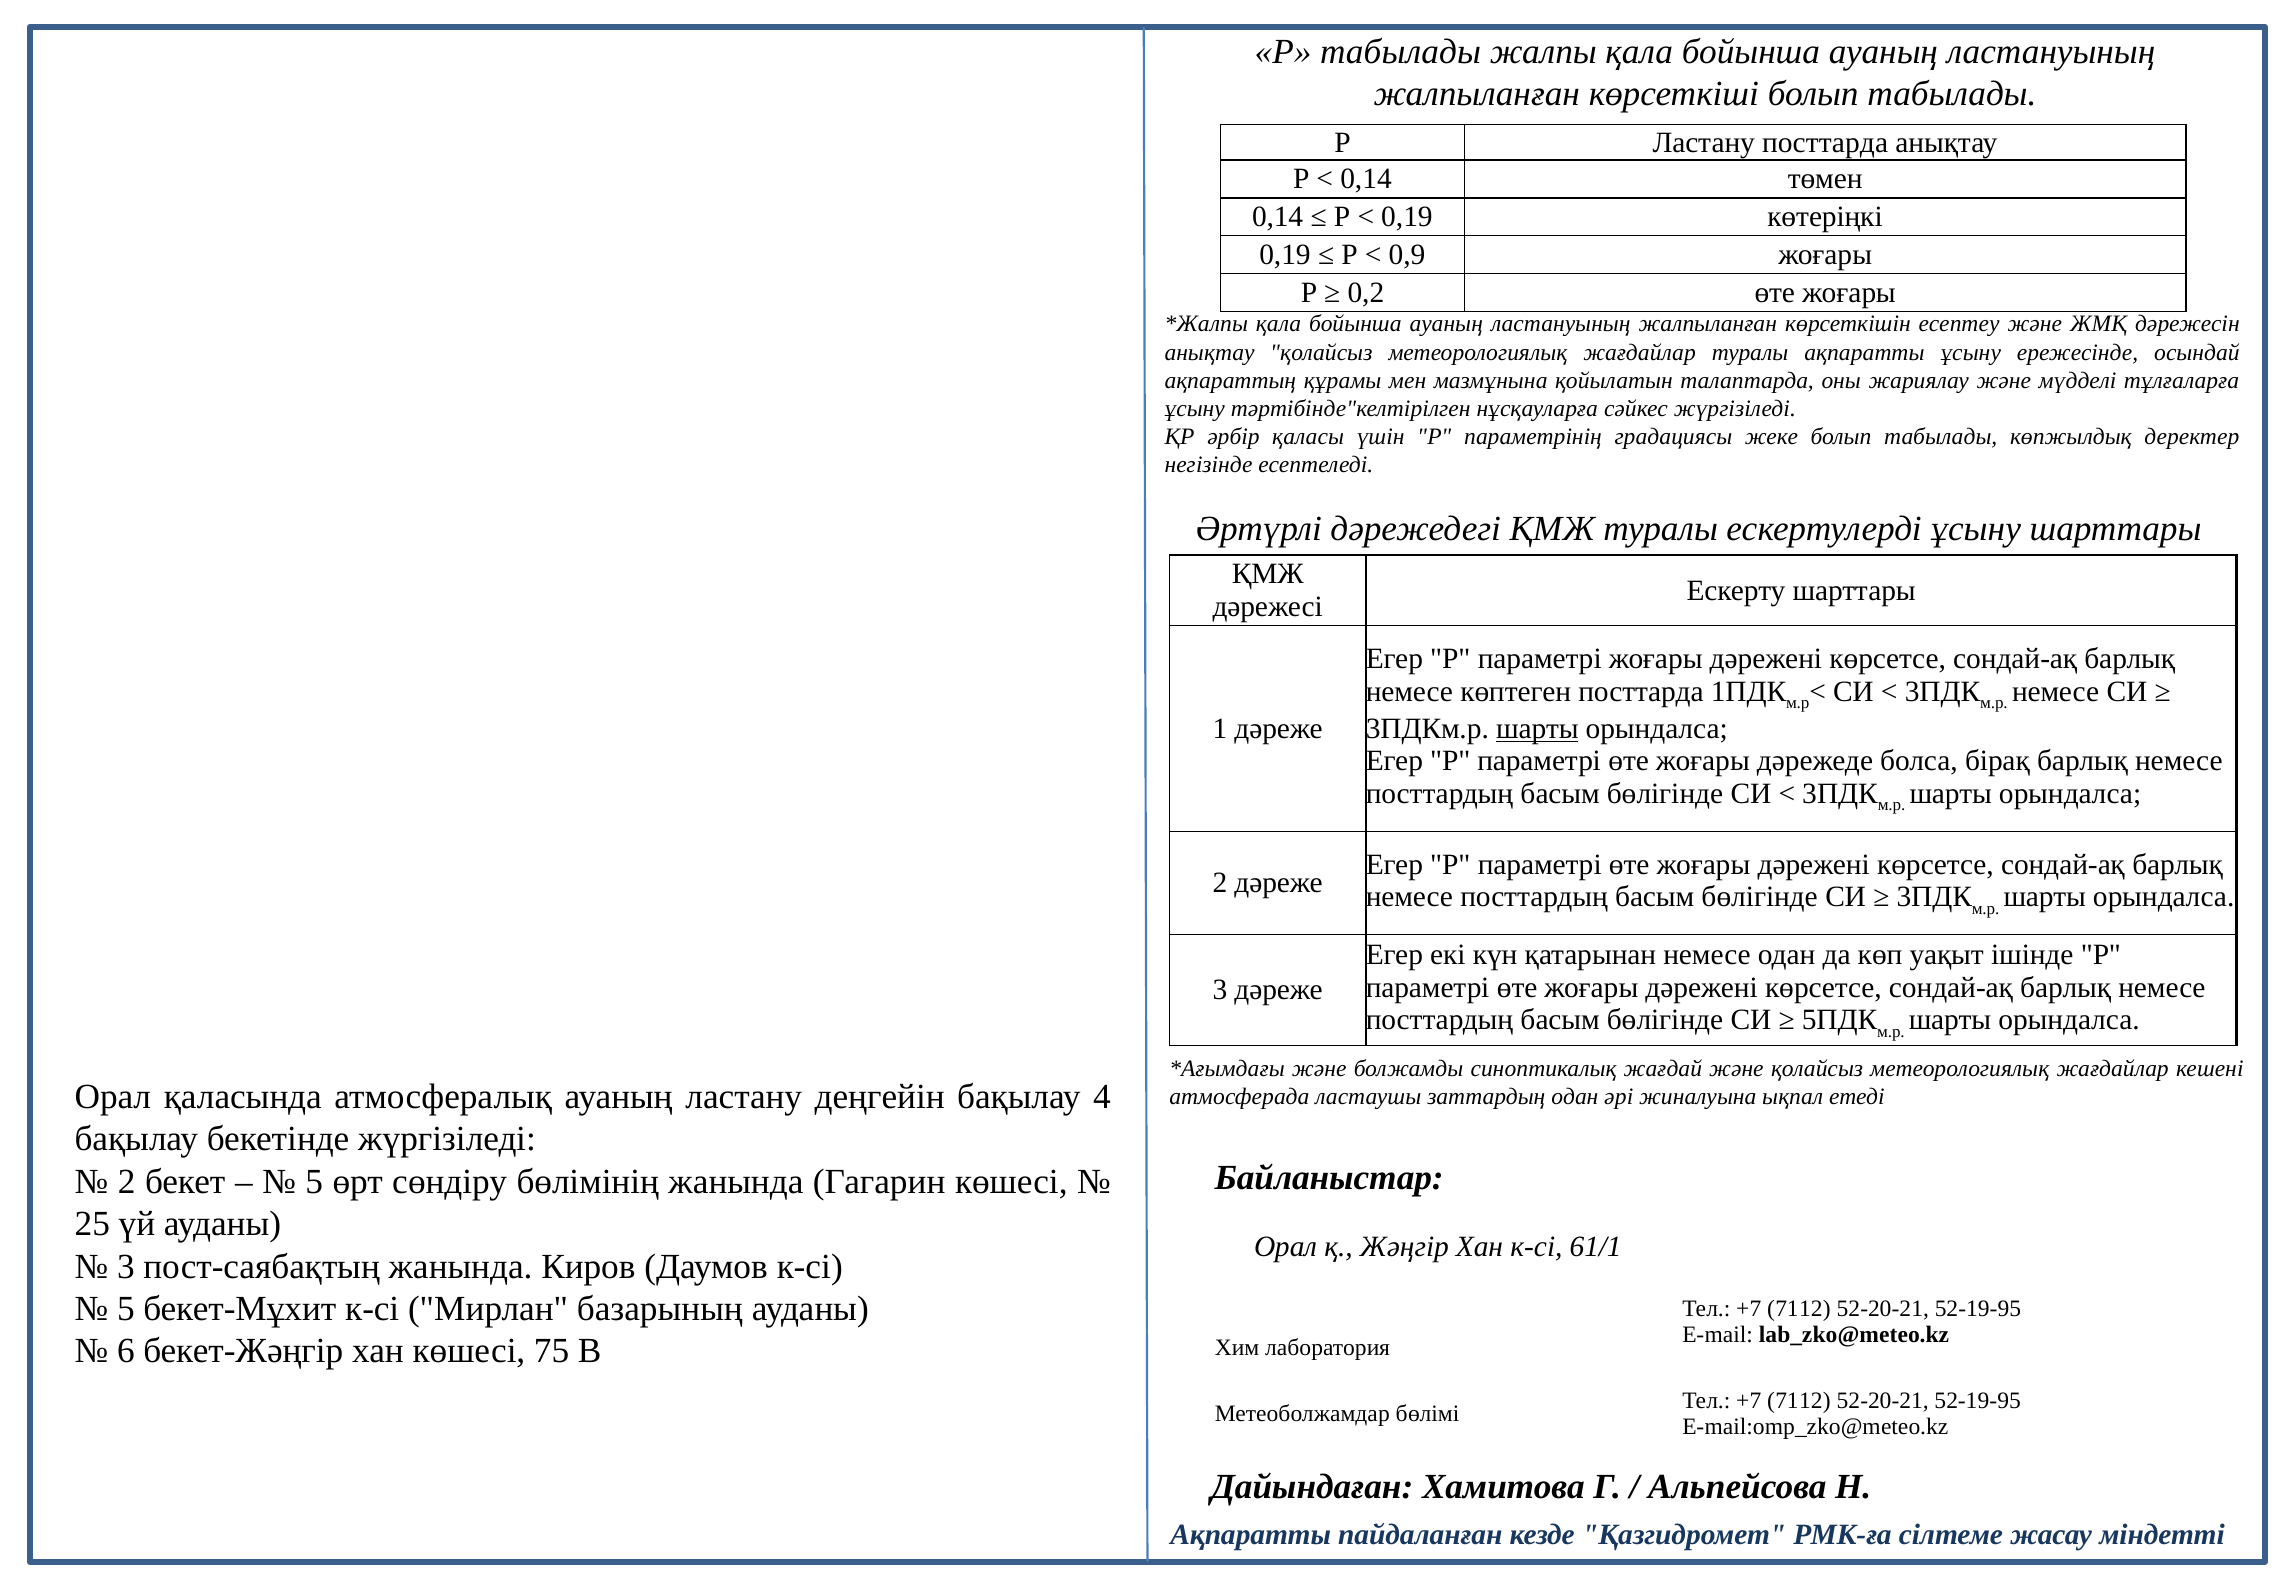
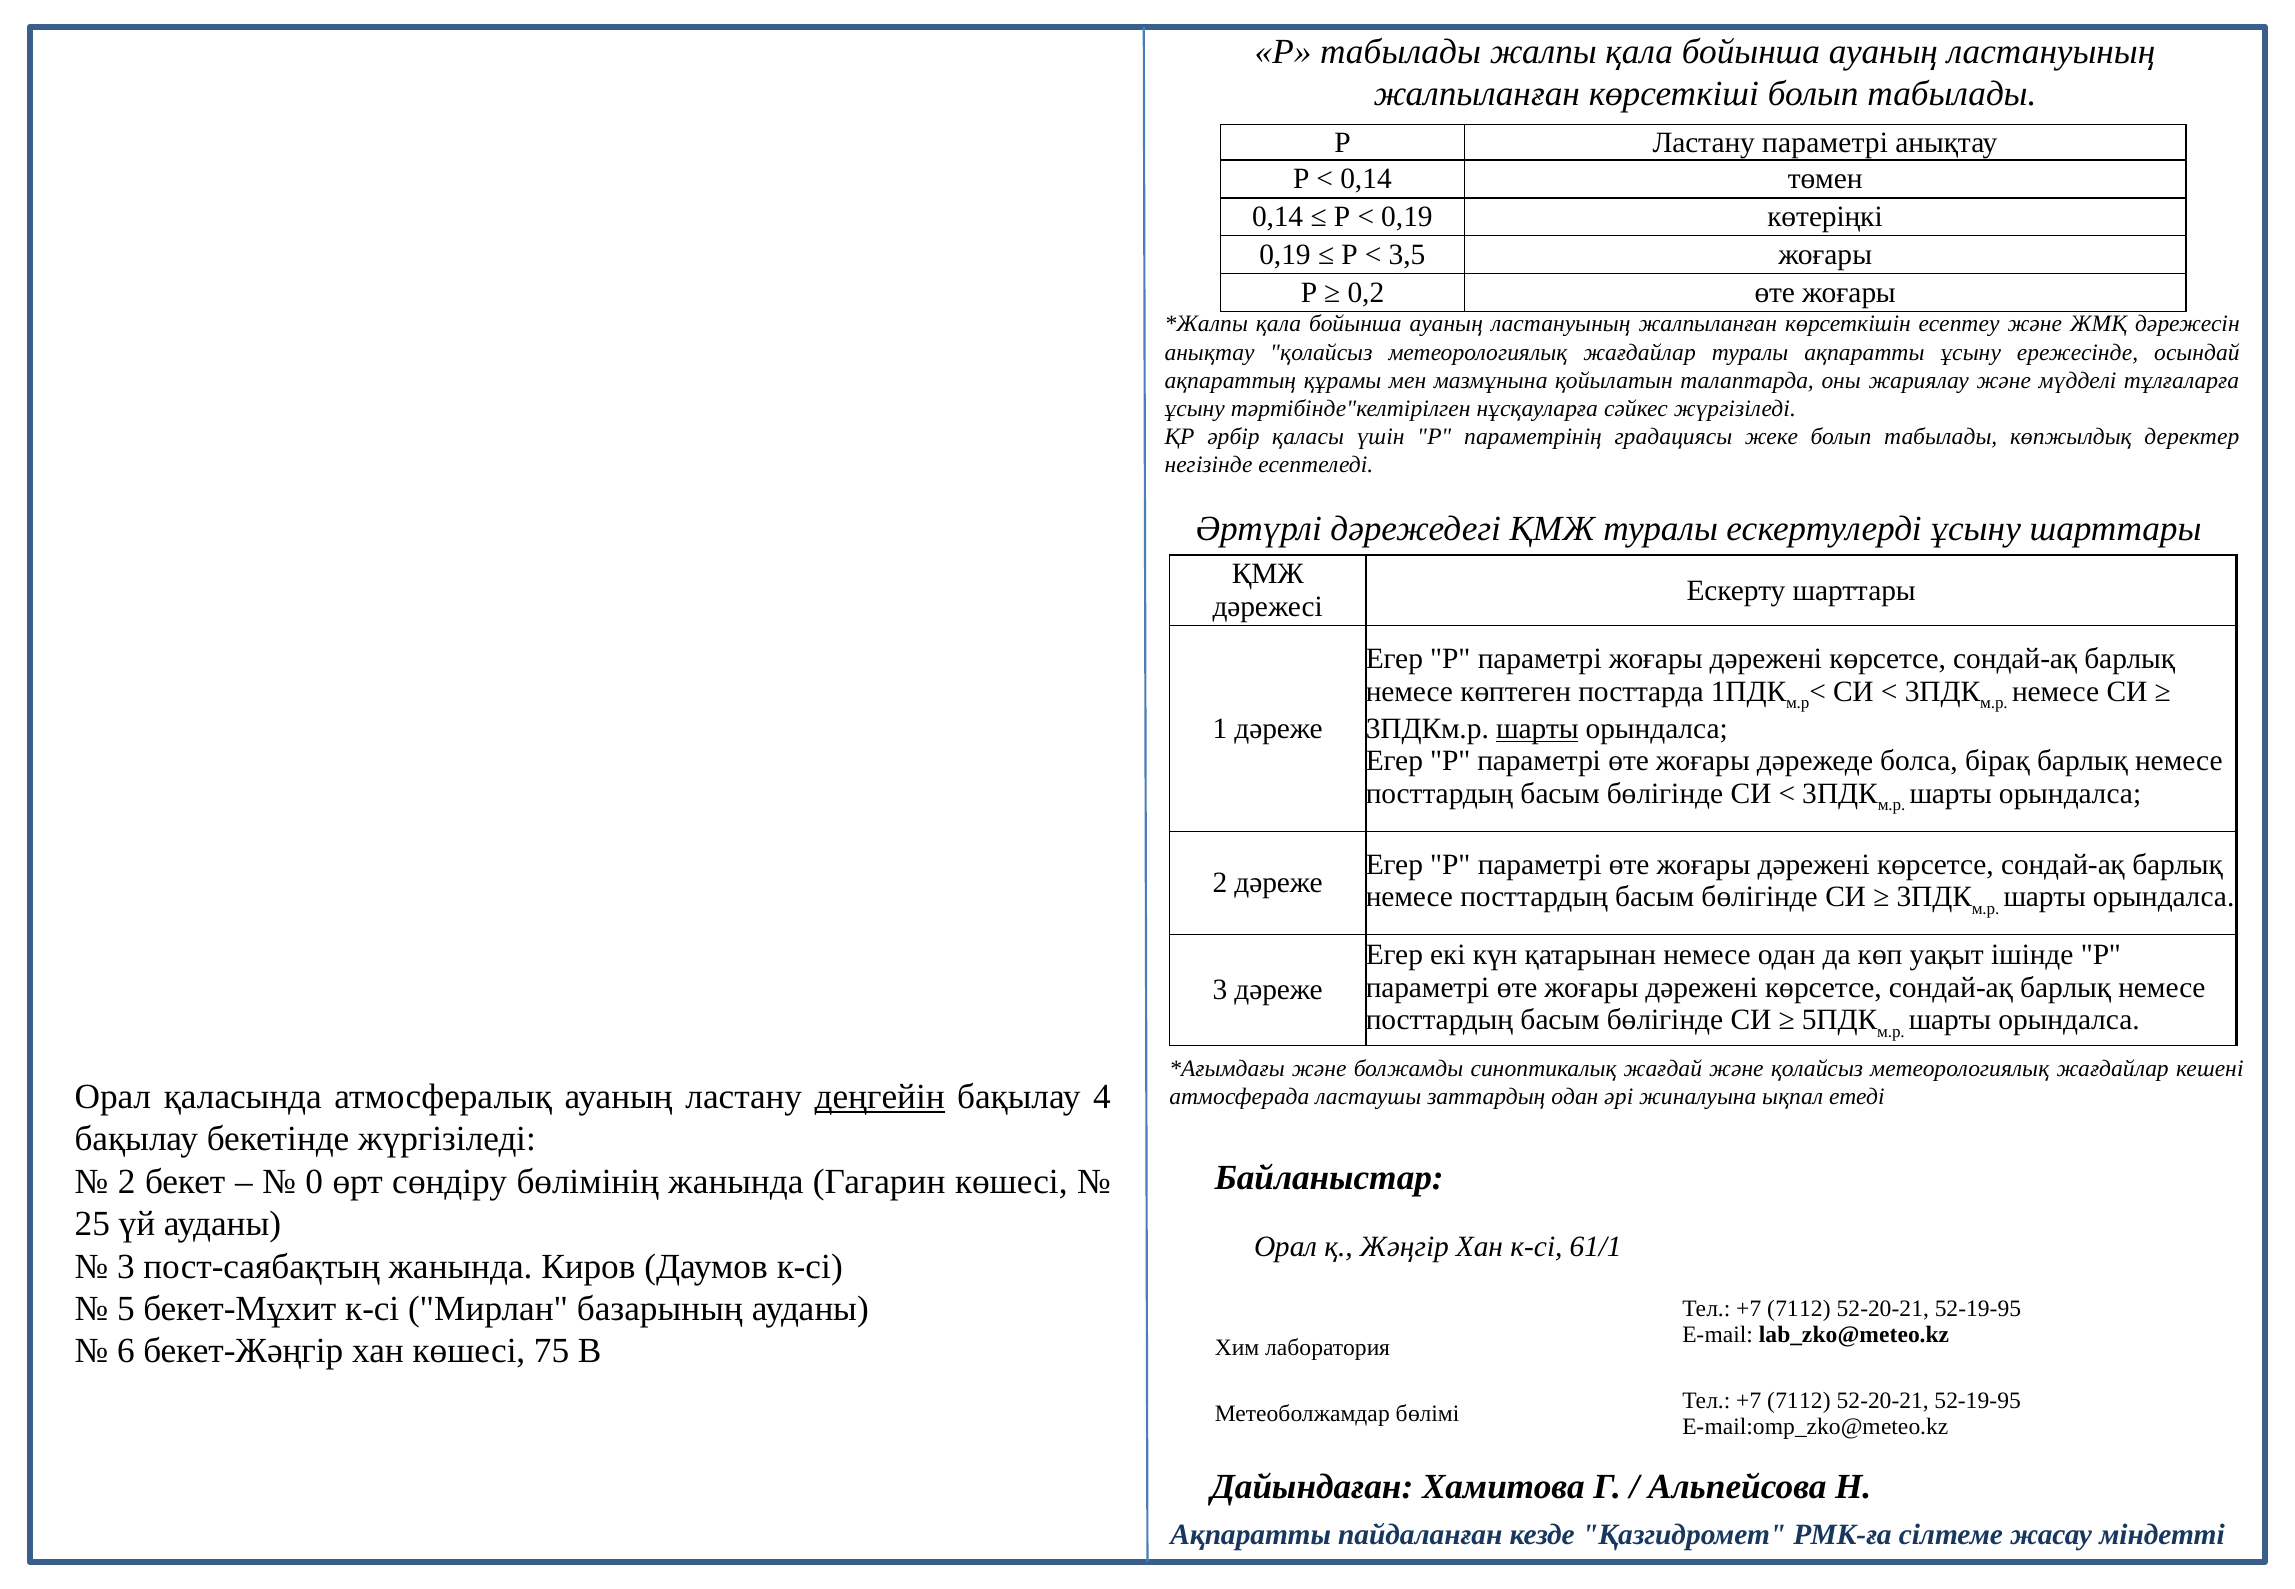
Ластану посттарда: посттарда -> параметрі (1825, 142)
0,9: 0,9 -> 3,5 (1407, 254)
деңгейін underline: none -> present (880, 1097)
5: 5 -> 0 (314, 1182)
